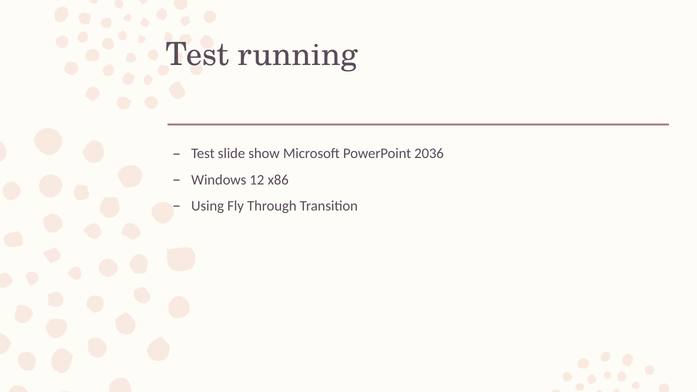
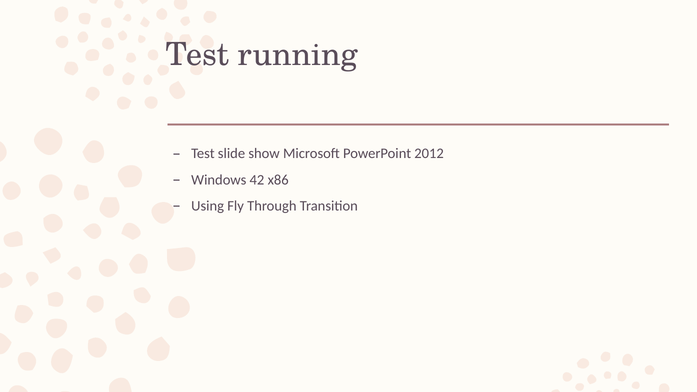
2036: 2036 -> 2012 (429, 154)
12: 12 -> 42 (257, 180)
